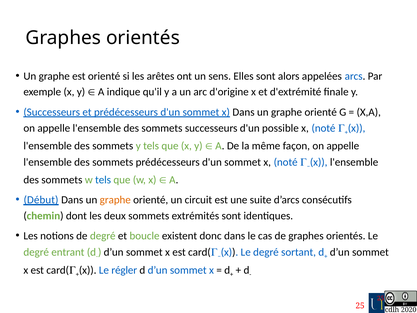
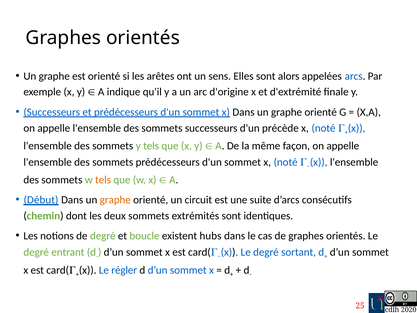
possible: possible -> précède (280, 128)
tels colour: blue -> orange (103, 180)
donc: donc -> hubs (211, 236)
